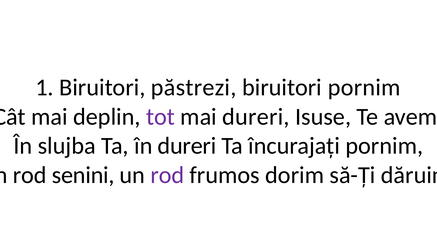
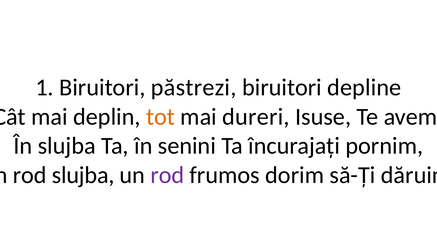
biruitori pornim: pornim -> depline (364, 87)
tot colour: purple -> orange (160, 117)
în dureri: dureri -> senini (187, 146)
rod senini: senini -> slujba (83, 175)
